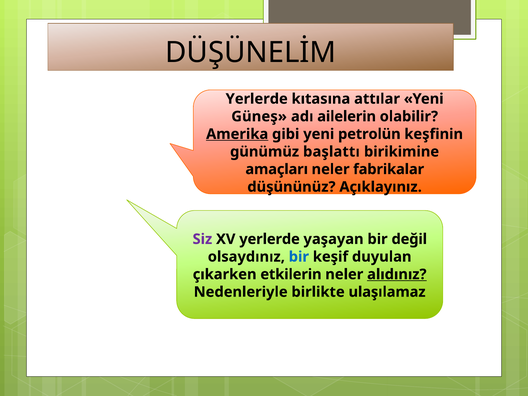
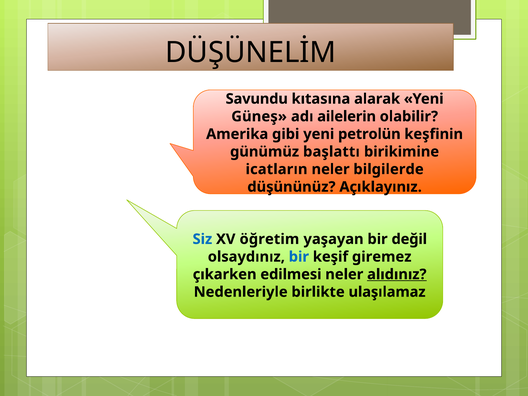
Yerlerde: Yerlerde -> Savundu (257, 99)
attılar: attılar -> alarak (377, 99)
Amerika underline: present -> none (237, 134)
amaçları: amaçları -> icatların (277, 169)
fabrikalar: fabrikalar -> bilgilerde (389, 169)
Siz colour: purple -> blue (202, 239)
XV yerlerde: yerlerde -> öğretim (269, 239)
duyulan: duyulan -> giremez (382, 257)
etkilerin: etkilerin -> edilmesi (291, 274)
